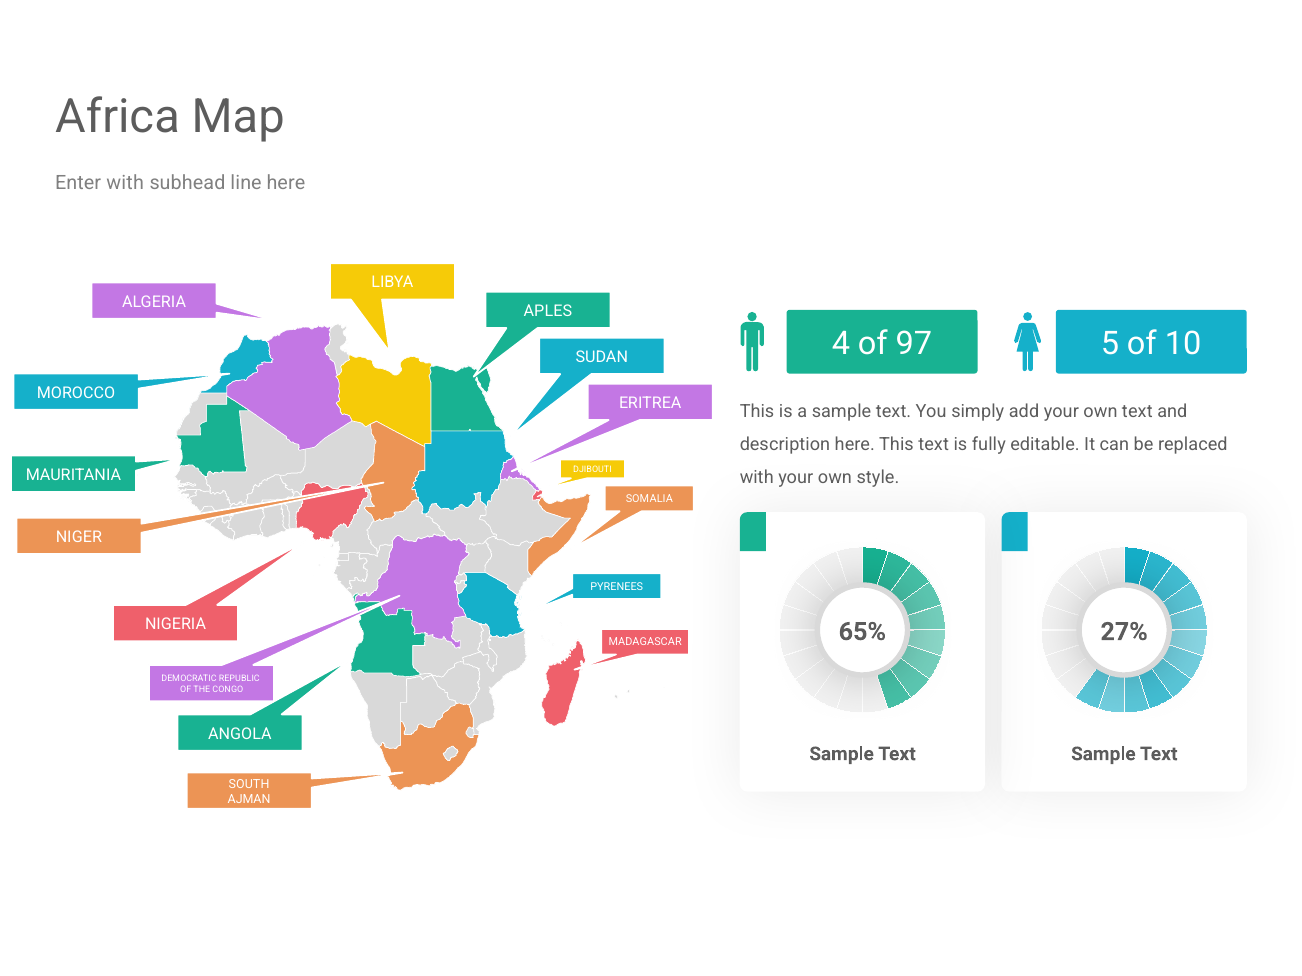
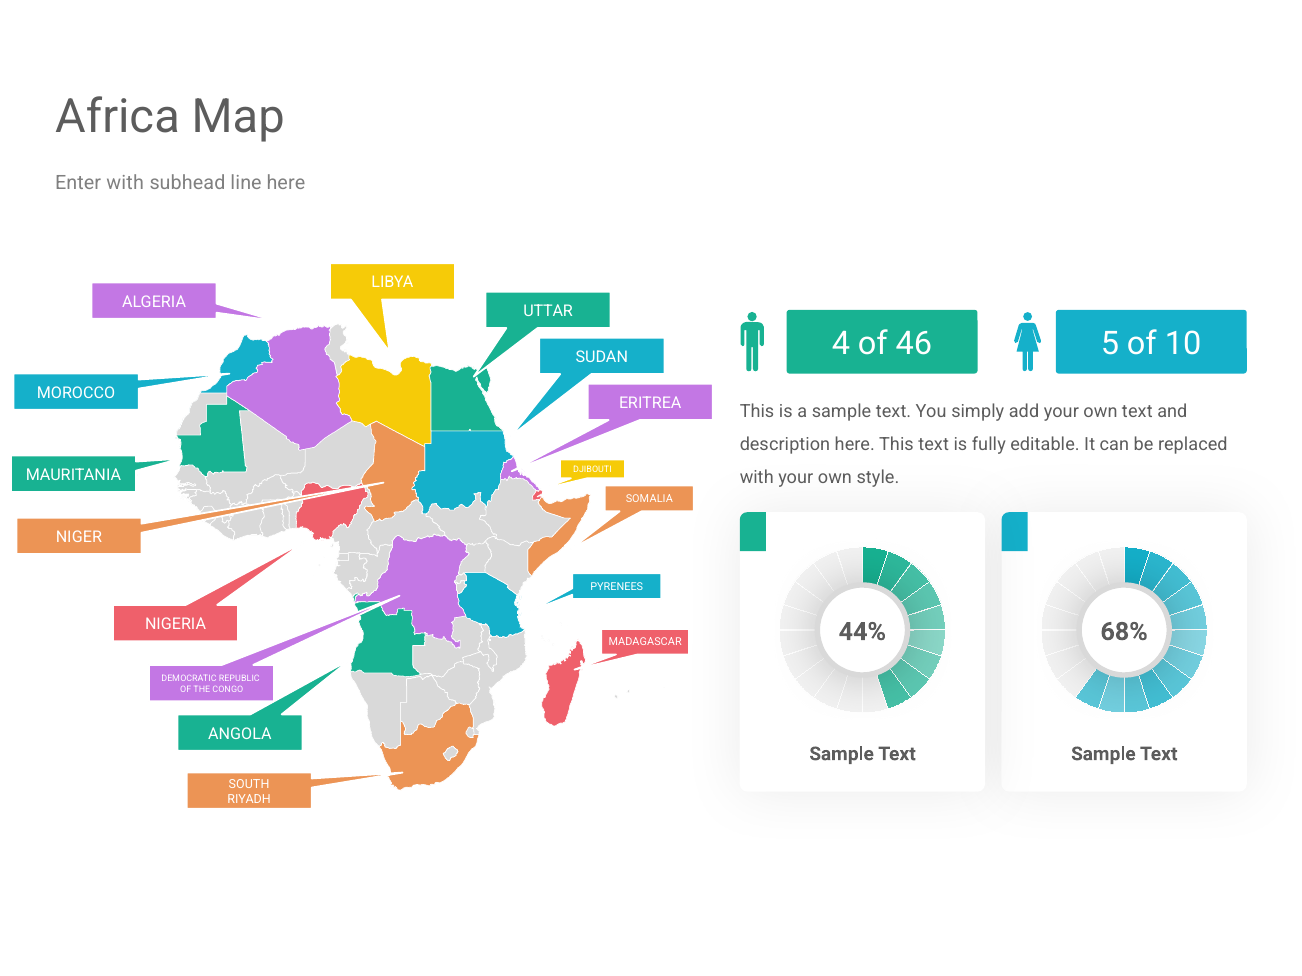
APLES: APLES -> UTTAR (548, 311)
97: 97 -> 46 (914, 344)
65%: 65% -> 44% (862, 632)
27%: 27% -> 68% (1124, 632)
AJMAN: AJMAN -> RIYADH (249, 800)
